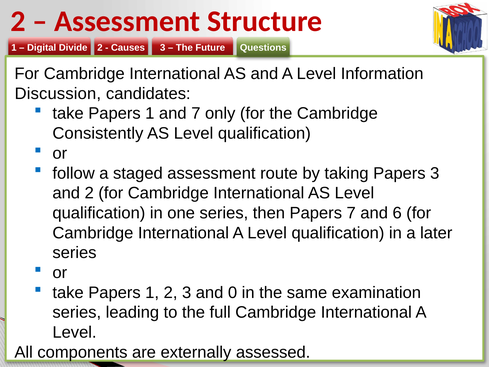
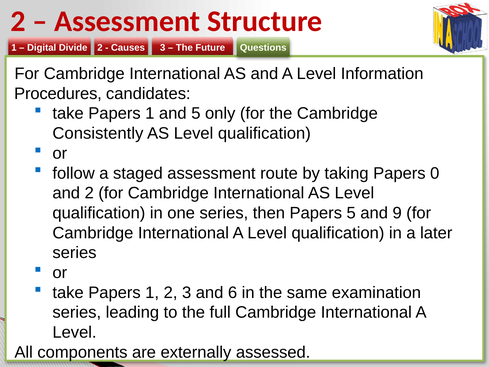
Discussion: Discussion -> Procedures (58, 94)
and 7: 7 -> 5 (196, 113)
Papers 3: 3 -> 0 (435, 173)
Papers 7: 7 -> 5 (351, 213)
6: 6 -> 9 (397, 213)
0: 0 -> 6 (233, 292)
